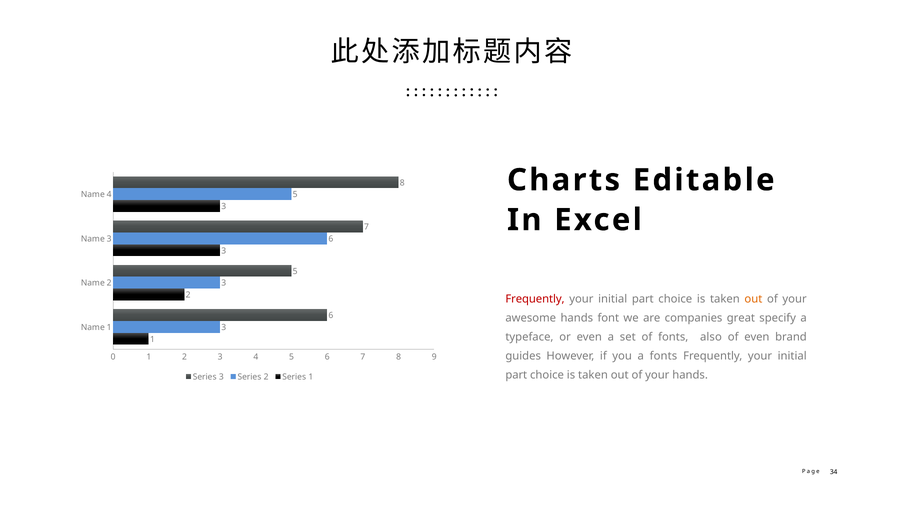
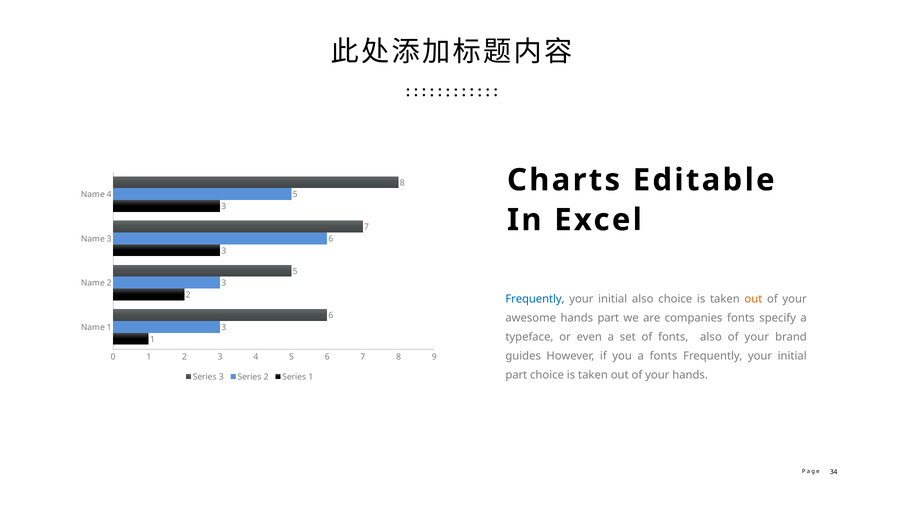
Frequently colour: red -> blue (535, 300)
part: part -> also (643, 300)
hands font: font -> part (608, 318)
companies great: great -> fonts (741, 318)
even: even -> your (757, 337)
